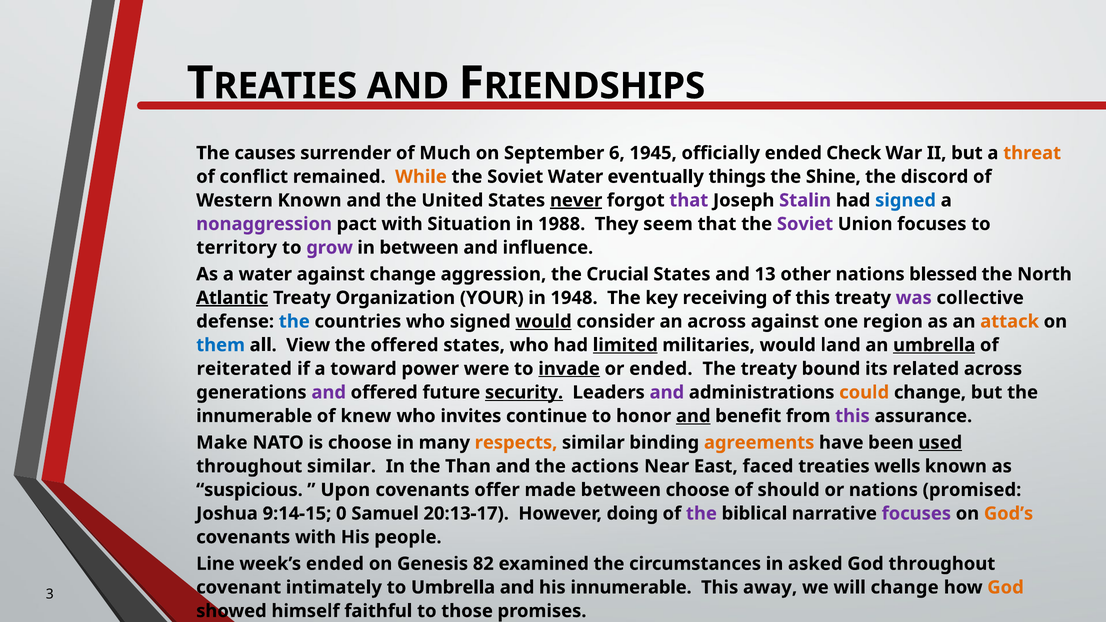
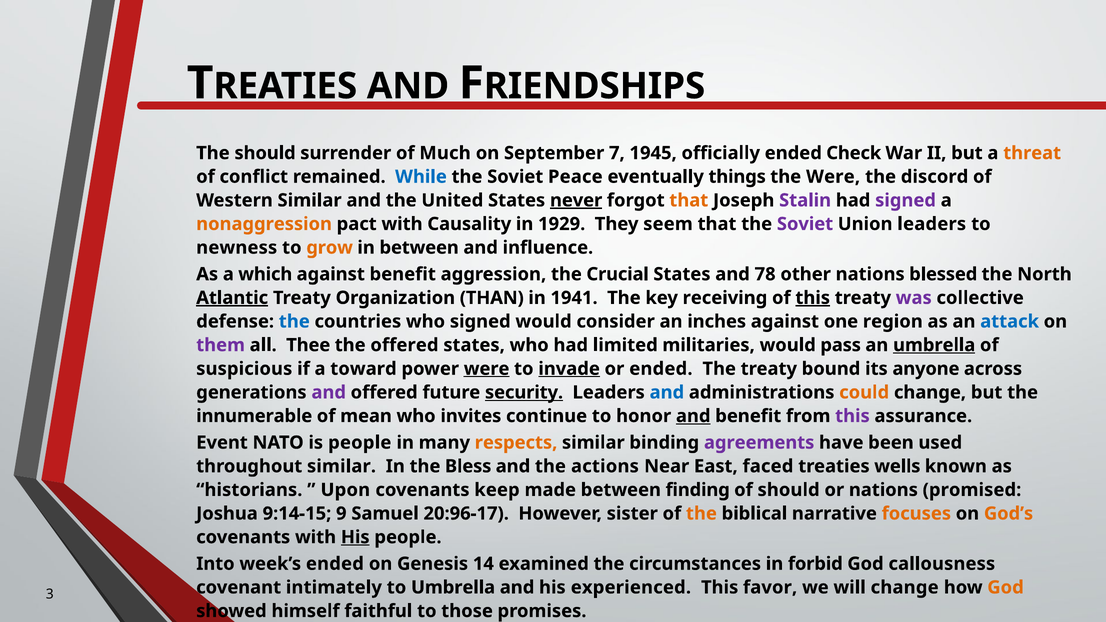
The causes: causes -> should (265, 153)
6: 6 -> 7 (617, 153)
While colour: orange -> blue (421, 177)
Soviet Water: Water -> Peace (575, 177)
the Shine: Shine -> Were (833, 177)
Western Known: Known -> Similar (310, 200)
that colour: purple -> orange (689, 200)
signed colour: blue -> purple (906, 200)
nonaggression colour: purple -> orange (264, 224)
Situation: Situation -> Causality (469, 224)
1988: 1988 -> 1929 (562, 224)
Union focuses: focuses -> leaders (932, 224)
territory: territory -> newness (237, 248)
grow colour: purple -> orange (330, 248)
a water: water -> which (265, 274)
against change: change -> benefit (403, 274)
13: 13 -> 78 (765, 274)
YOUR: YOUR -> THAN (492, 298)
1948: 1948 -> 1941 (574, 298)
this underline: none -> present (813, 298)
would underline: present -> none (544, 322)
an across: across -> inches (717, 322)
attack colour: orange -> blue (1010, 322)
them colour: blue -> purple (221, 345)
View: View -> Thee (308, 345)
limited underline: present -> none (625, 345)
land: land -> pass (841, 345)
reiterated: reiterated -> suspicious (244, 369)
were underline: none -> present (487, 369)
related: related -> anyone (926, 369)
and colour: purple -> blue (667, 392)
knew: knew -> mean (366, 416)
Make: Make -> Event (222, 443)
is choose: choose -> people (360, 443)
agreements colour: orange -> purple (759, 443)
used underline: present -> none (940, 443)
Than: Than -> Bless (468, 466)
suspicious: suspicious -> historians (249, 490)
offer: offer -> keep (497, 490)
between choose: choose -> finding (698, 490)
0: 0 -> 9 (341, 514)
20:13-17: 20:13-17 -> 20:96-17 (466, 514)
doing: doing -> sister (632, 514)
the colour: purple -> orange (701, 514)
focuses colour: purple -> orange (916, 514)
His underline: none -> present (355, 537)
Line: Line -> Into (215, 564)
82: 82 -> 14 (483, 564)
asked: asked -> forbid (815, 564)
God throughout: throughout -> callousness (942, 564)
his innumerable: innumerable -> experienced (631, 587)
away: away -> favor (770, 587)
